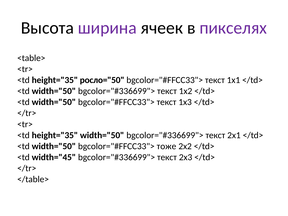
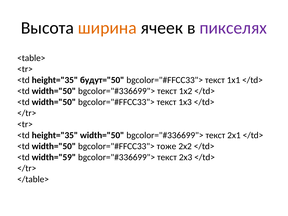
ширина colour: purple -> orange (107, 28)
росло="50: росло="50 -> будут="50 (102, 80)
width="45: width="45 -> width="59 (54, 157)
